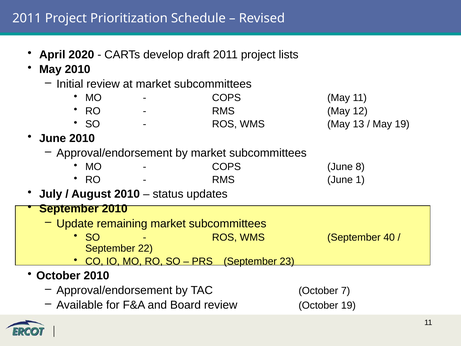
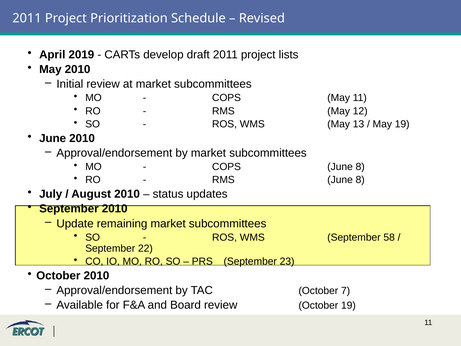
2020: 2020 -> 2019 (81, 55)
RMS June 1: 1 -> 8 (360, 180)
40: 40 -> 58 (389, 237)
